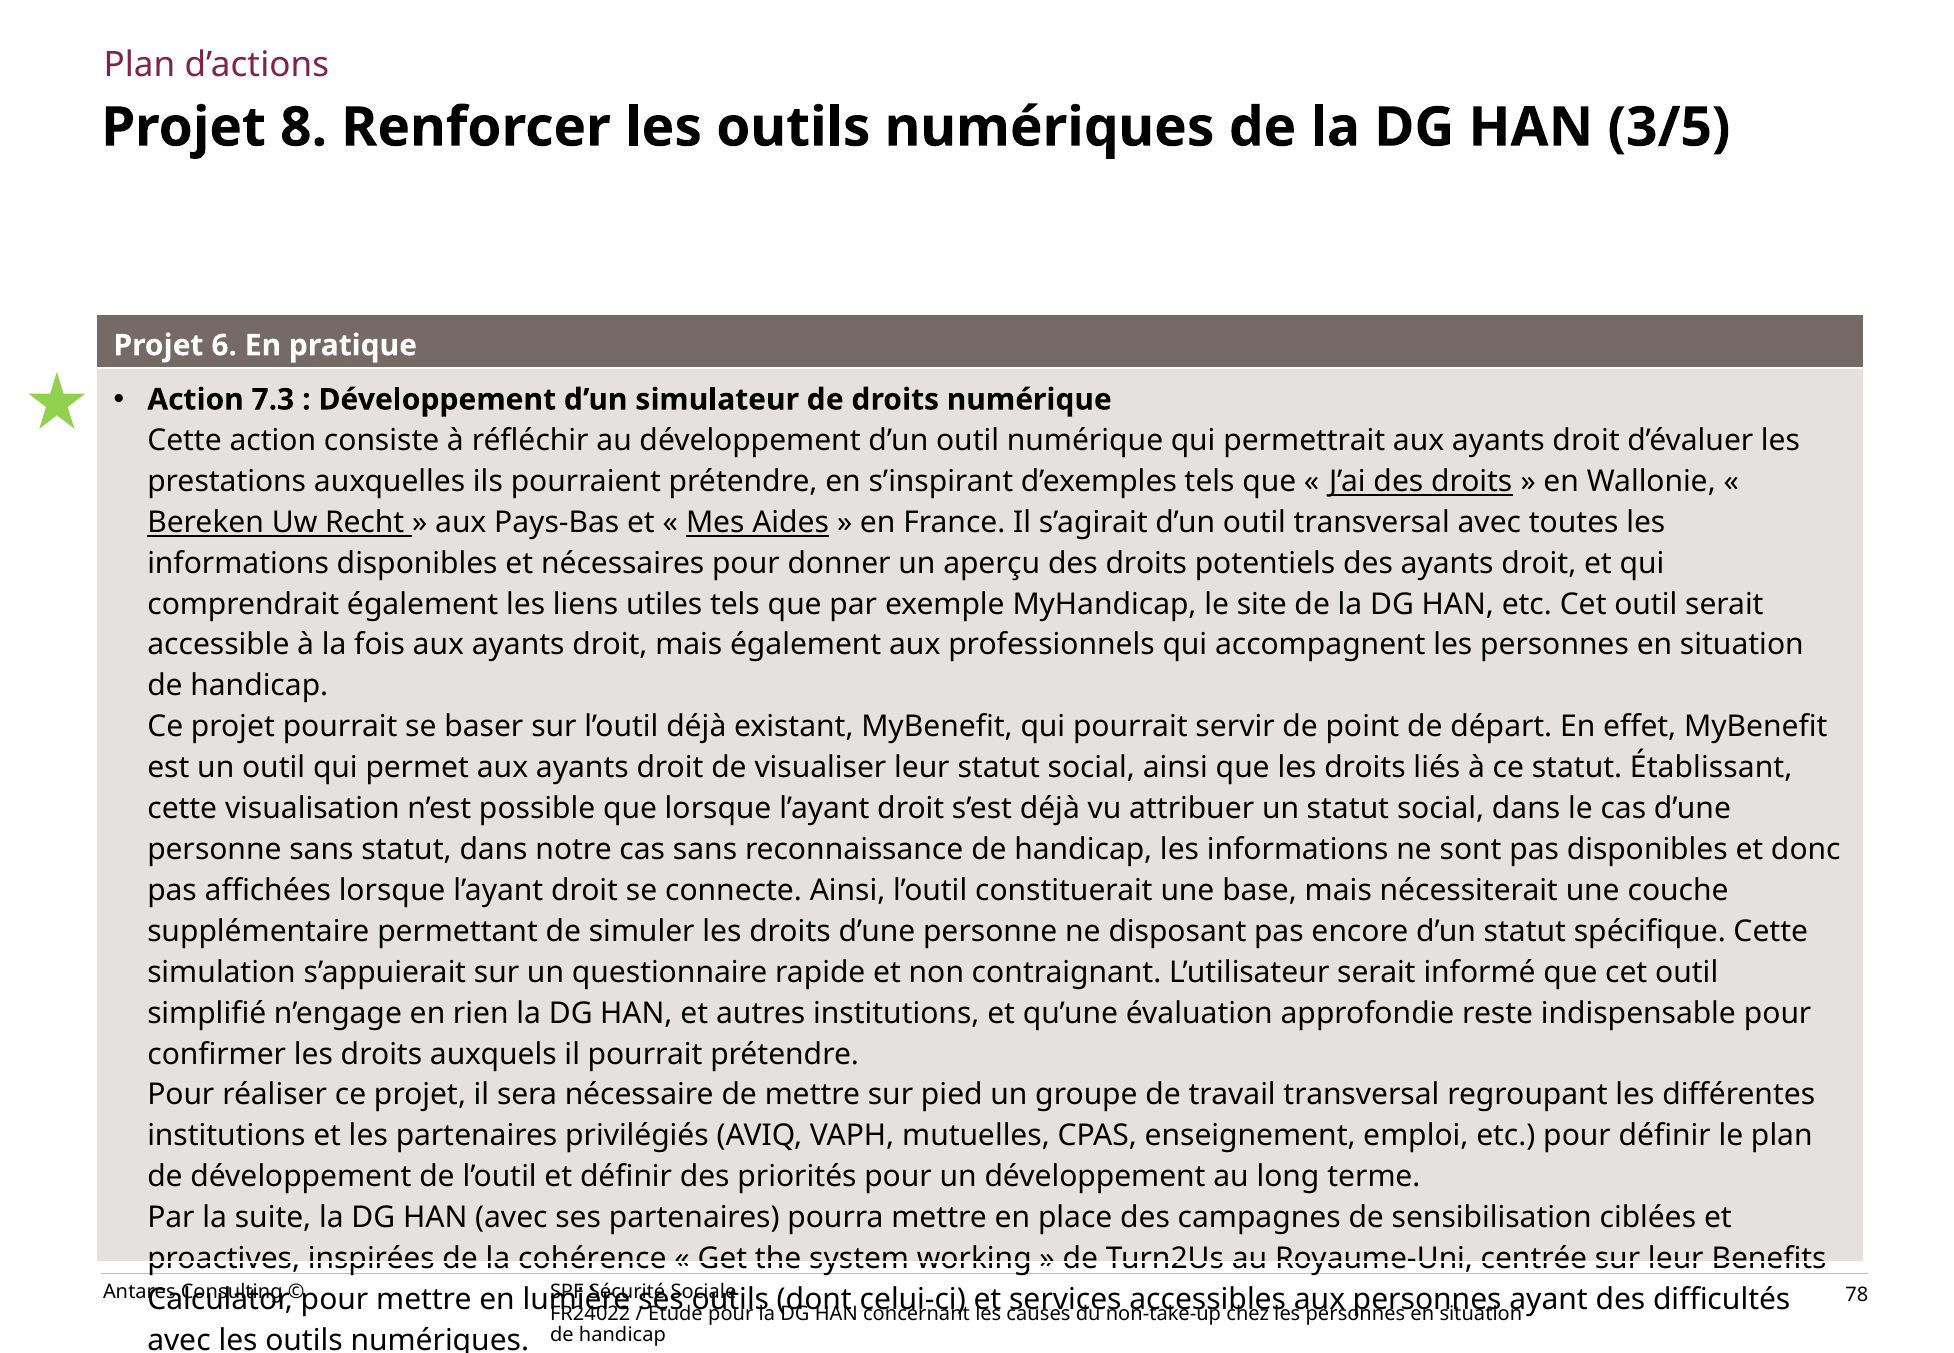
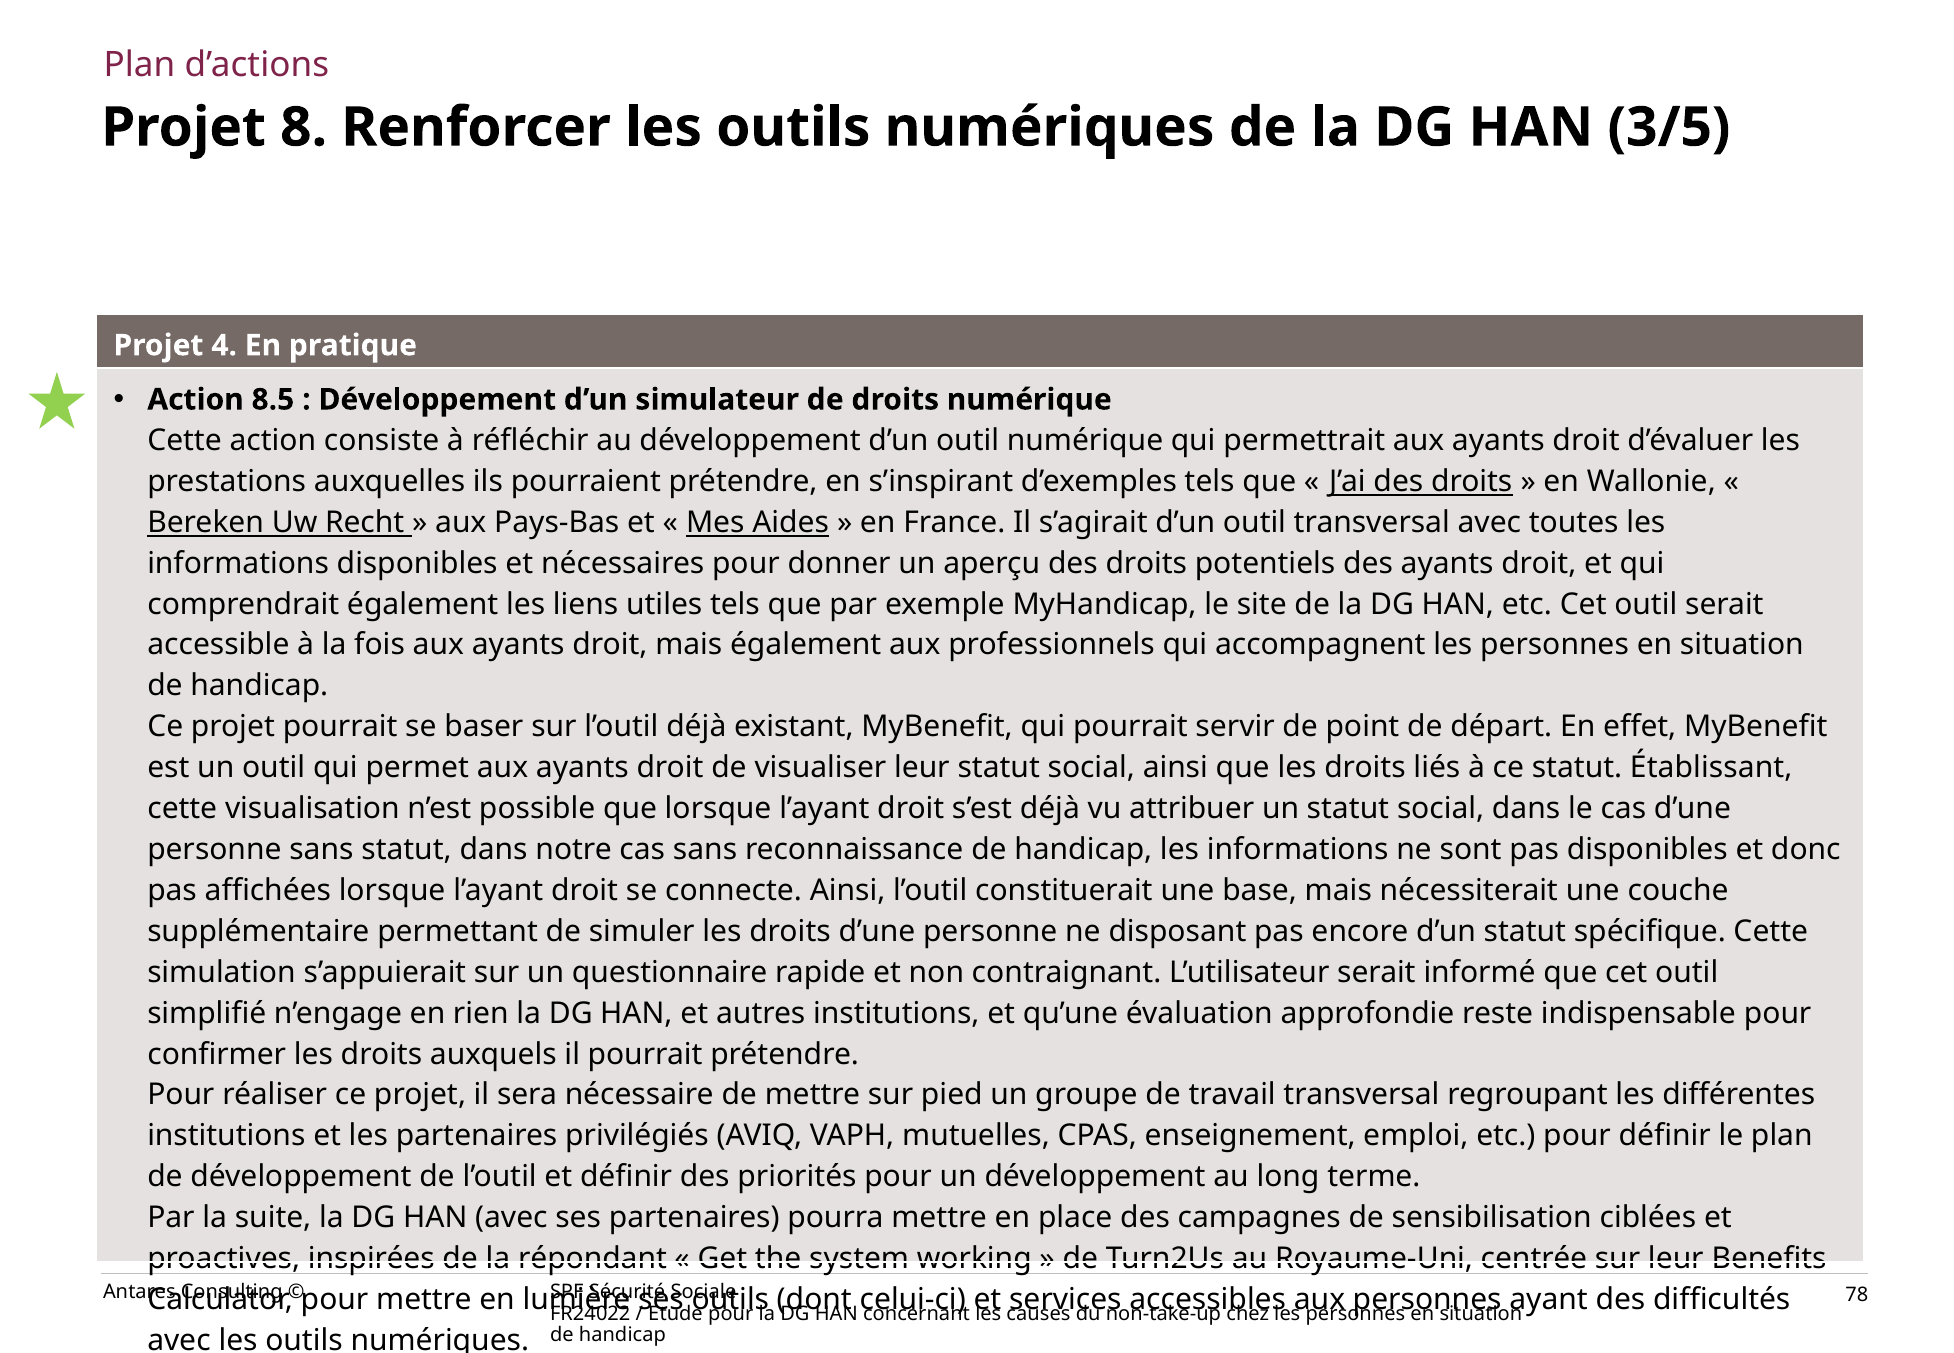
6: 6 -> 4 (224, 345)
7.3: 7.3 -> 8.5 (273, 400)
cohérence: cohérence -> répondant (592, 1258)
